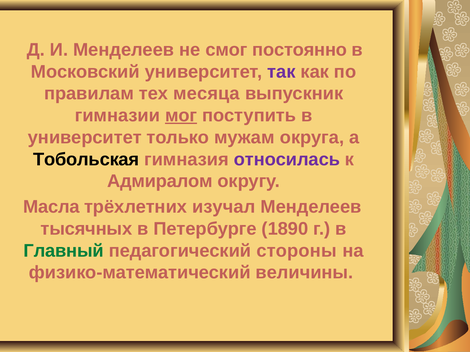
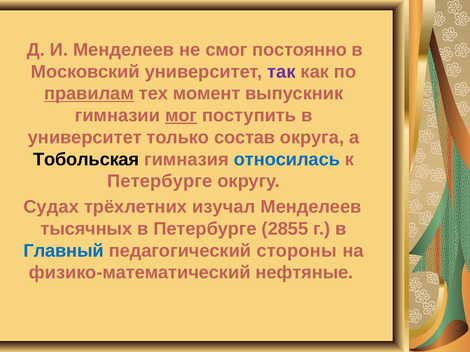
правилам underline: none -> present (89, 94)
месяца: месяца -> момент (207, 94)
мужам: мужам -> состав (245, 138)
относилась colour: purple -> blue (287, 160)
Адмиралом: Адмиралом -> Петербурге (160, 182)
Масла: Масла -> Судах (51, 207)
1890: 1890 -> 2855 (285, 229)
Главный colour: green -> blue (64, 251)
величины: величины -> нефтяные (304, 273)
